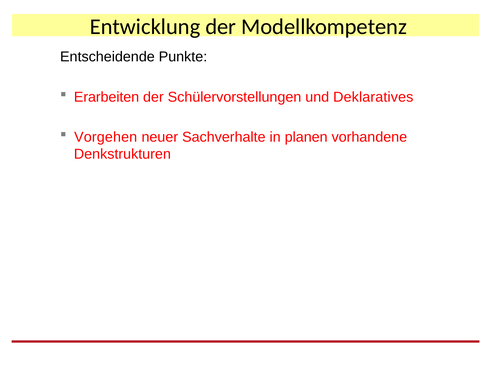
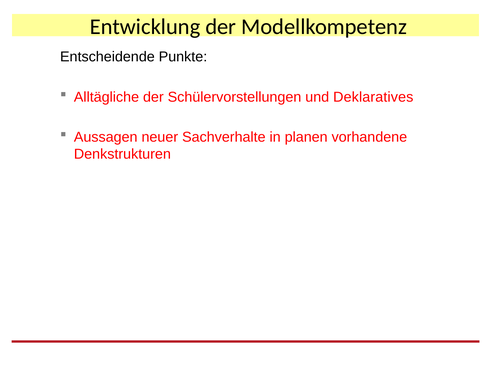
Erarbeiten: Erarbeiten -> Alltägliche (106, 97)
Vorgehen: Vorgehen -> Aussagen (106, 137)
